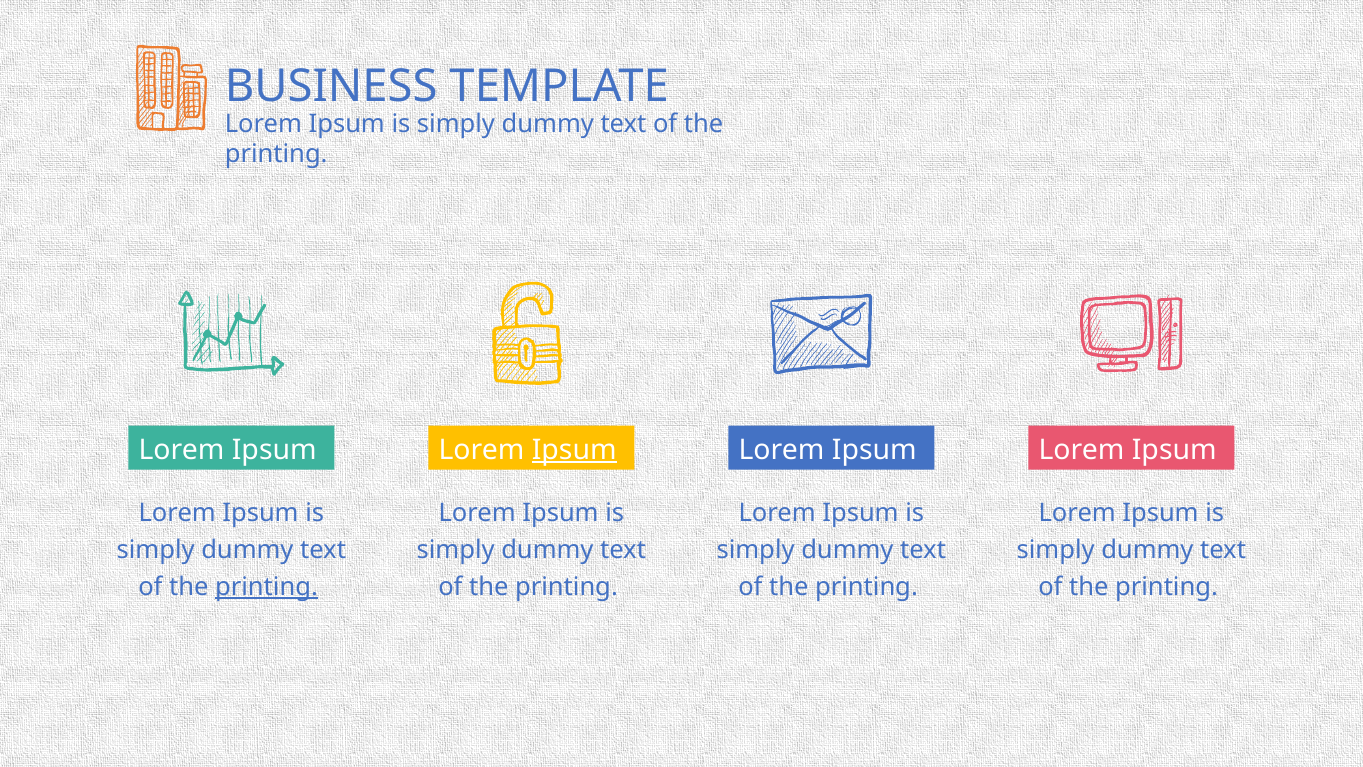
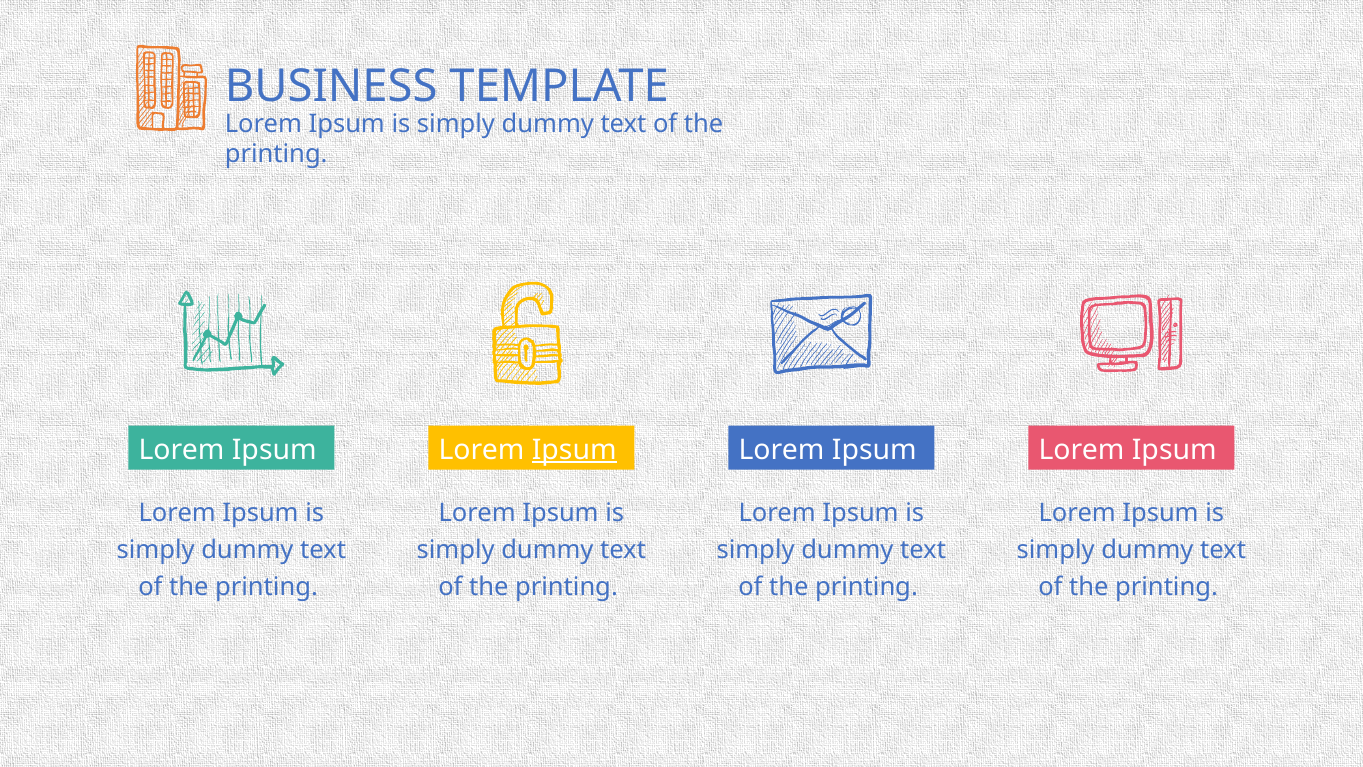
printing underline: present -> none (266, 587)
